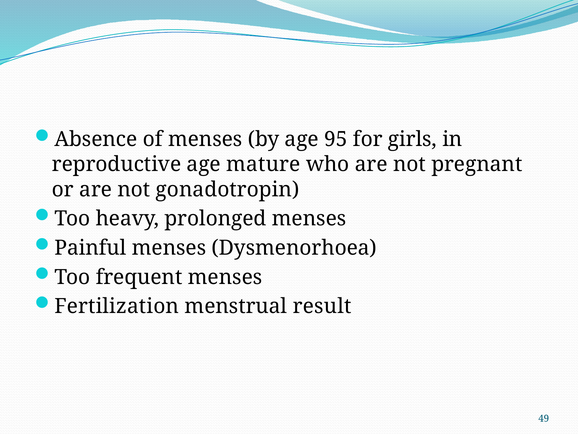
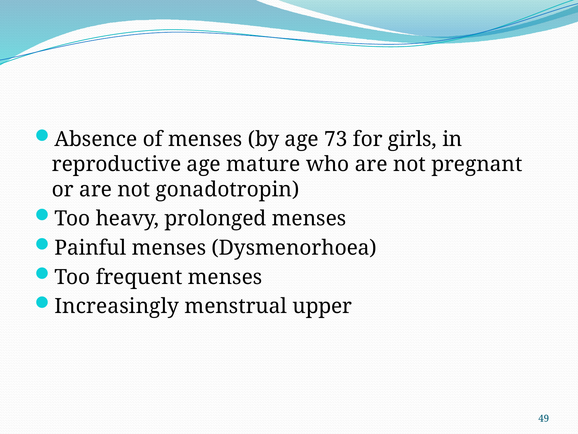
95: 95 -> 73 (336, 139)
Fertilization: Fertilization -> Increasingly (117, 306)
result: result -> upper (322, 306)
